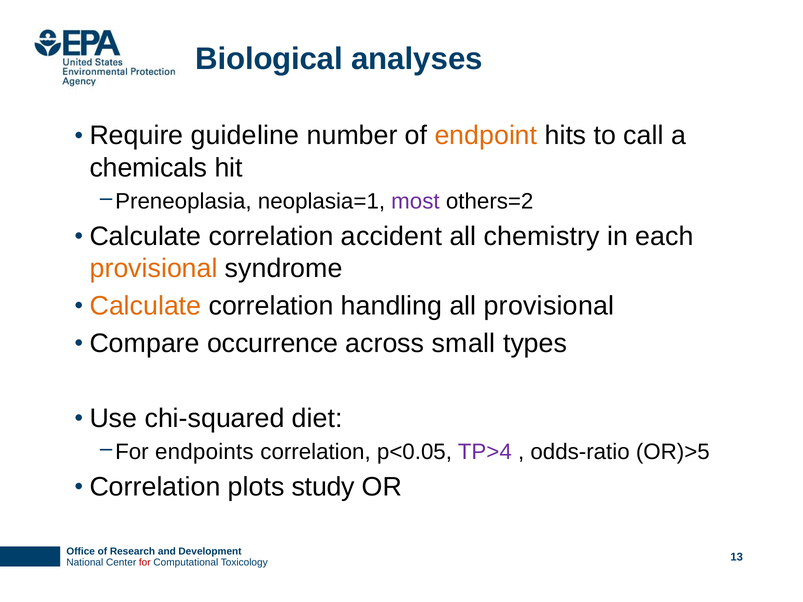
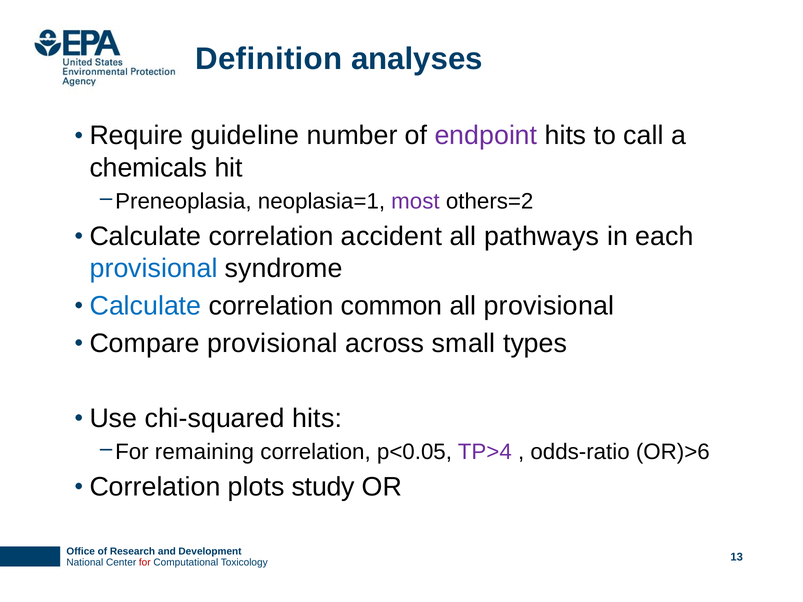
Biological: Biological -> Definition (269, 59)
endpoint colour: orange -> purple (486, 136)
chemistry: chemistry -> pathways (542, 237)
provisional colour: orange -> blue (154, 269)
Calculate colour: orange -> blue (145, 306)
handling: handling -> common (392, 306)
Compare occurrence: occurrence -> provisional (272, 344)
chi-squared diet: diet -> hits (317, 418)
endpoints: endpoints -> remaining (204, 452)
OR)>5: OR)>5 -> OR)>6 (673, 452)
